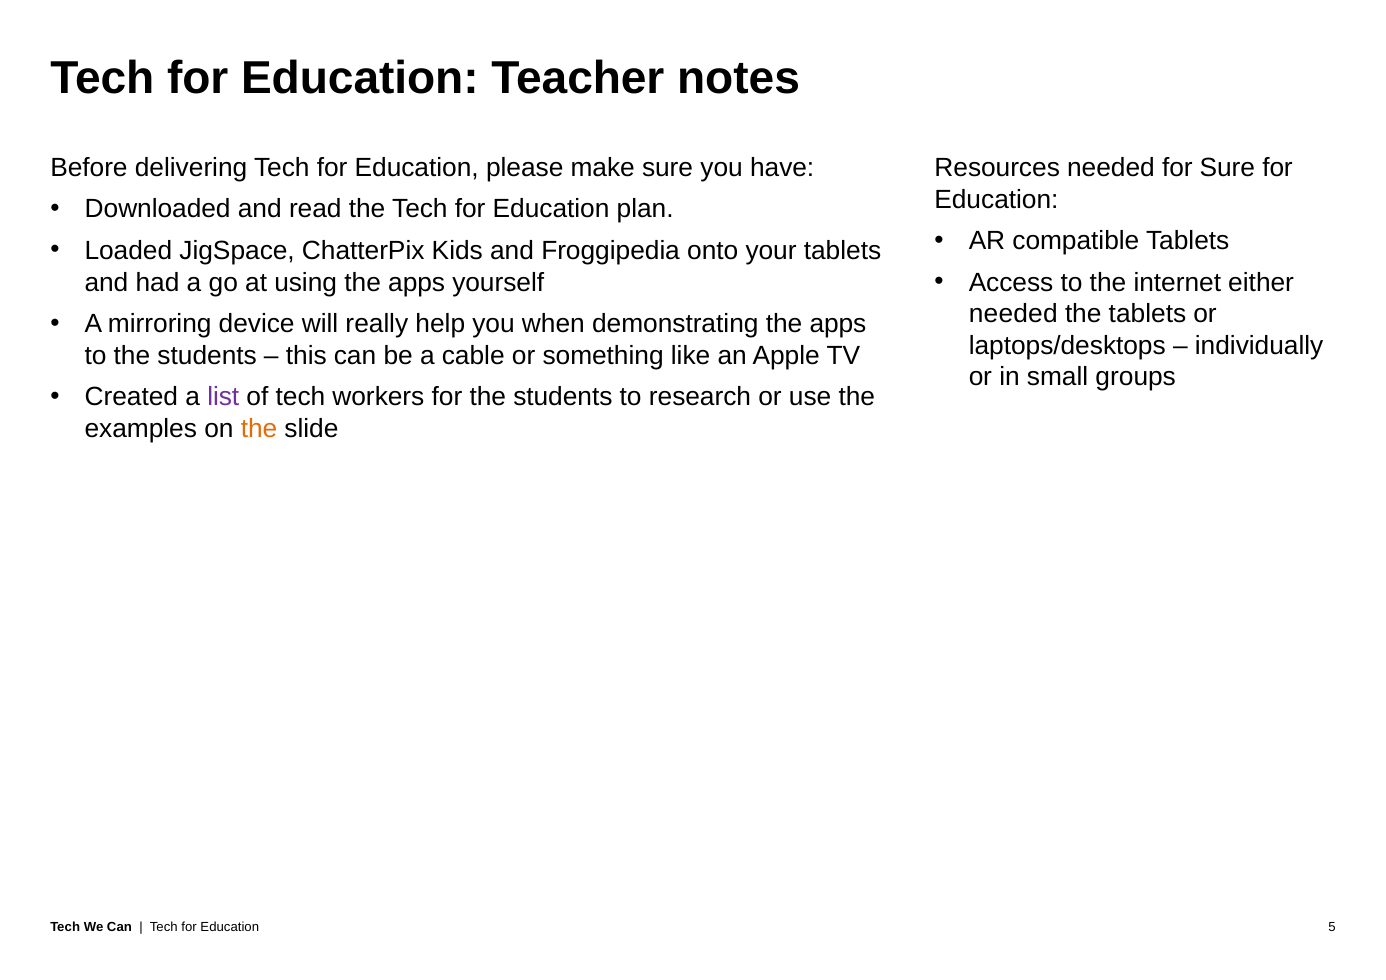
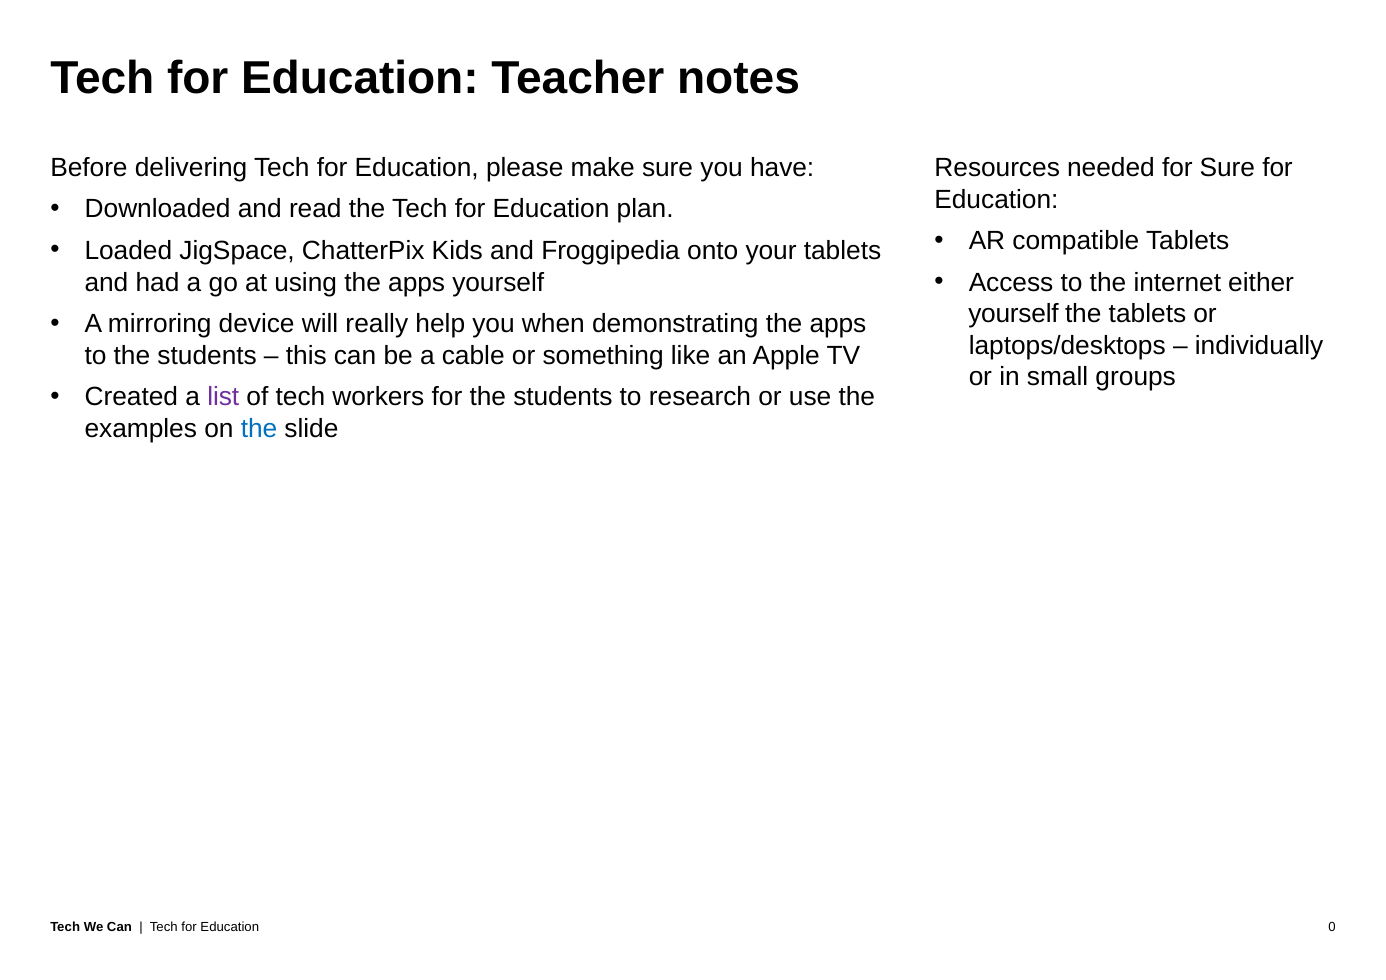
needed: needed -> yourself (1013, 314)
the colour: orange -> blue (259, 429)
5: 5 -> 0 (1332, 927)
